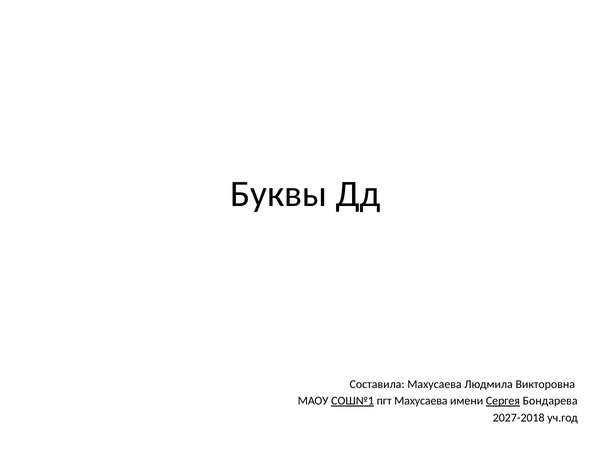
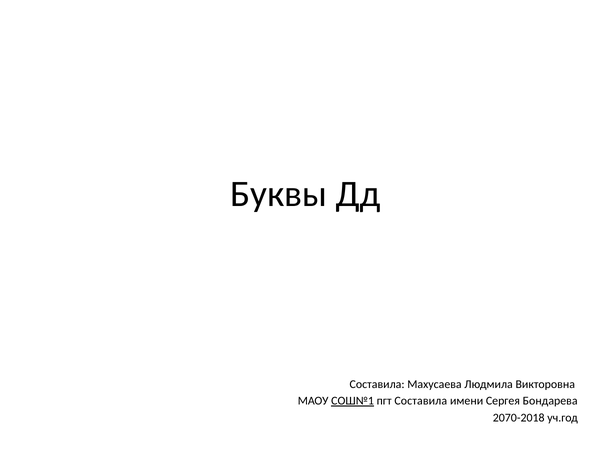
пгт Махусаева: Махусаева -> Составила (421, 401)
Сергея underline: present -> none (503, 401)
2027-2018: 2027-2018 -> 2070-2018 (519, 418)
